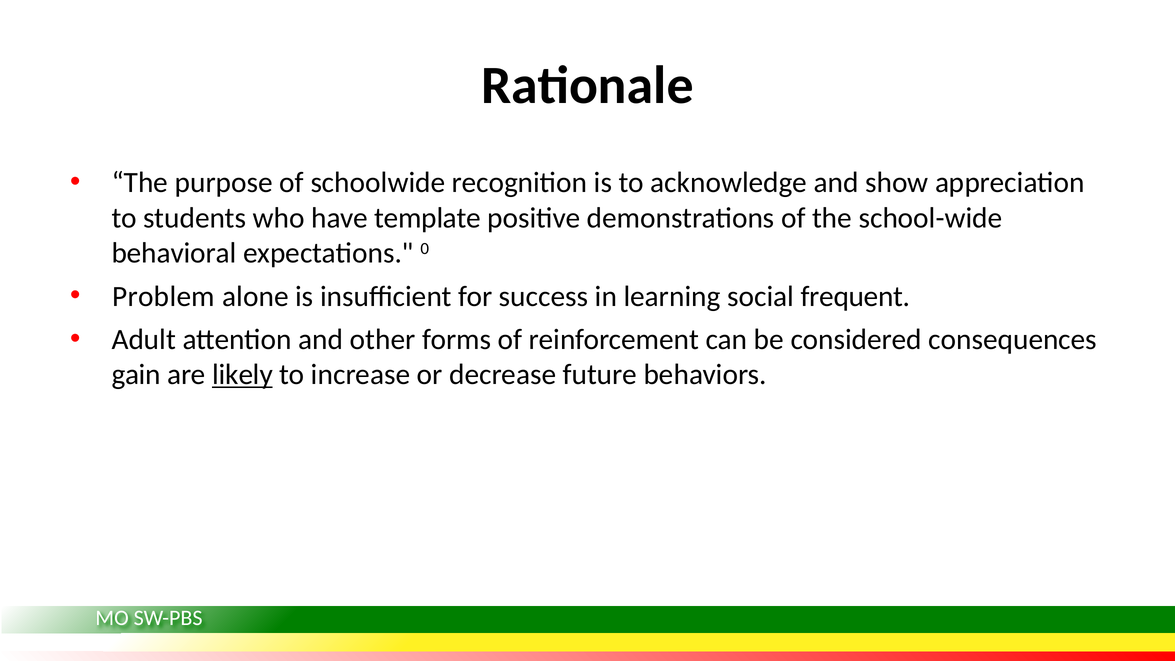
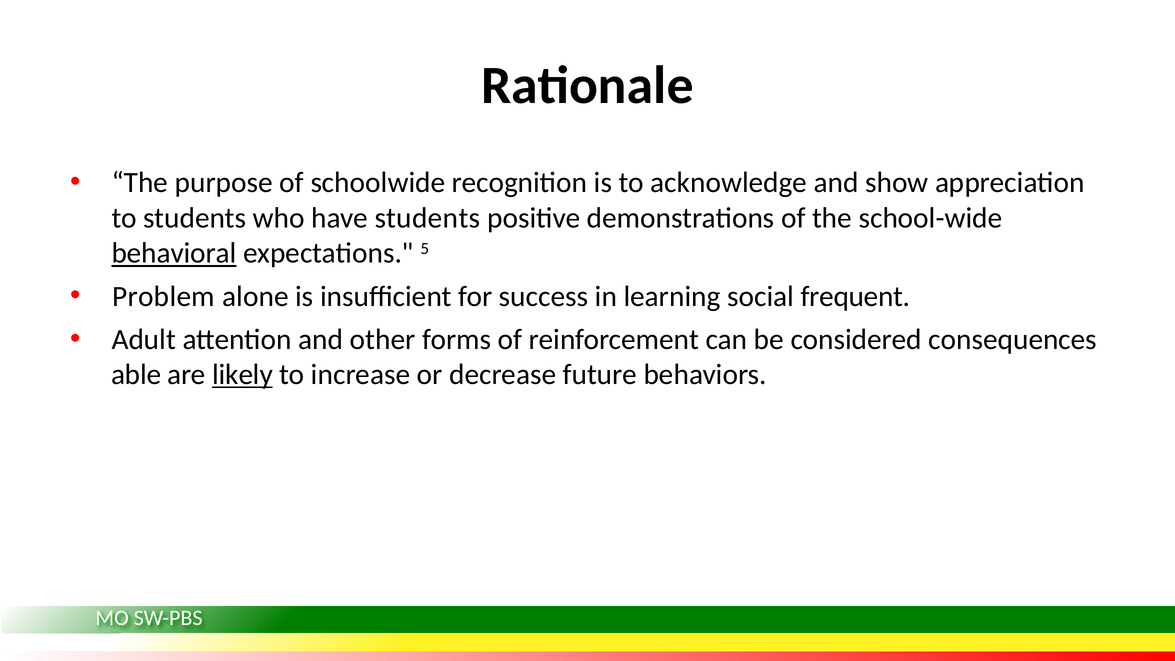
have template: template -> students (427, 218)
behavioral underline: none -> present (174, 253)
0: 0 -> 5 (425, 248)
gain: gain -> able (136, 375)
